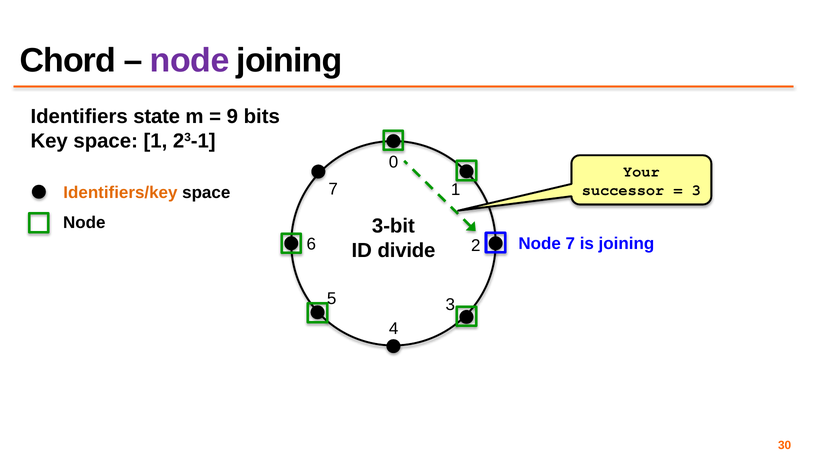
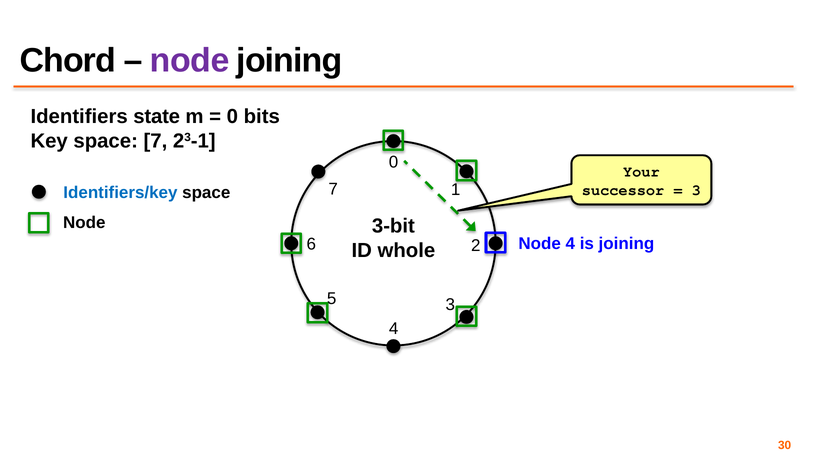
9: 9 -> 0 (232, 116)
space 1: 1 -> 7 (155, 141)
Identifiers/key colour: orange -> blue (120, 193)
Node 7: 7 -> 4 (570, 244)
divide: divide -> whole (406, 251)
